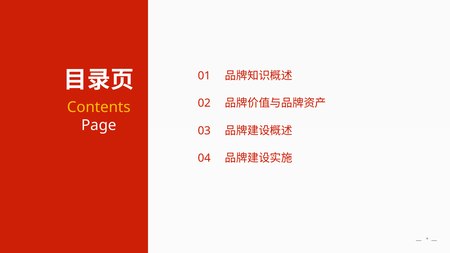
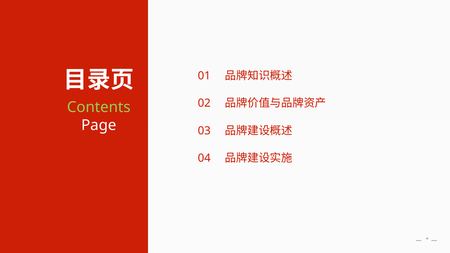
Contents colour: yellow -> light green (99, 107)
